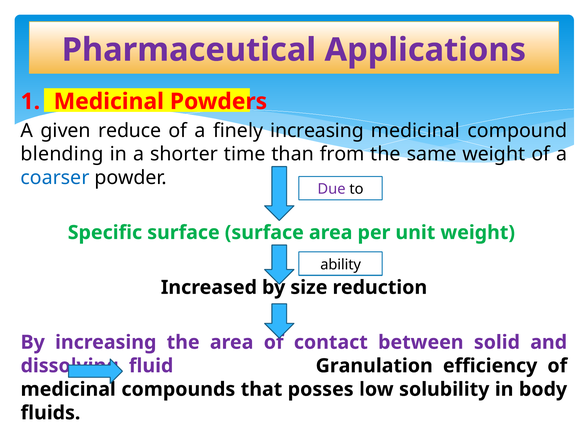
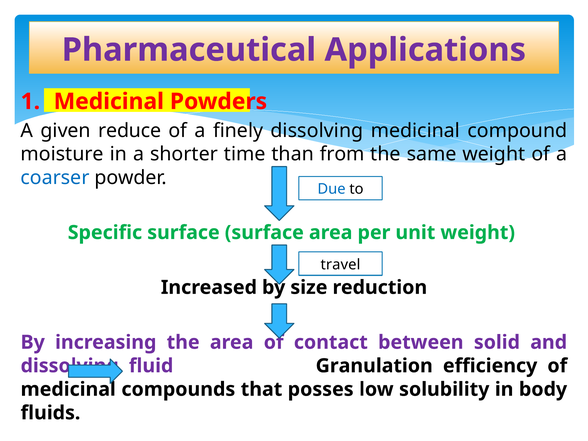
finely increasing: increasing -> dissolving (317, 131)
blending: blending -> moisture (62, 154)
Due colour: purple -> blue (332, 189)
ability: ability -> travel (340, 265)
